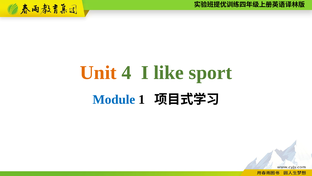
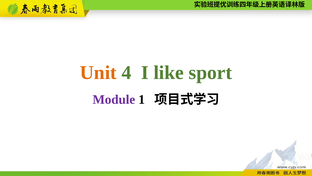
Module colour: blue -> purple (114, 99)
